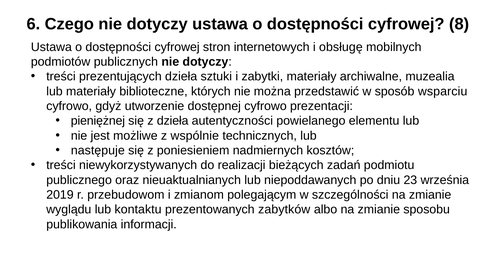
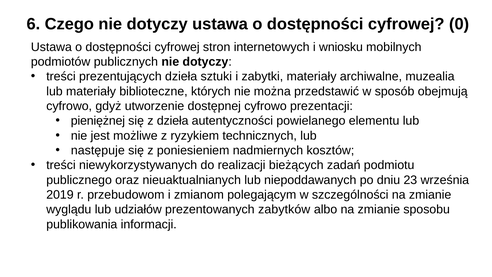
8: 8 -> 0 (459, 24)
obsługę: obsługę -> wniosku (341, 47)
wsparciu: wsparciu -> obejmują (443, 91)
wspólnie: wspólnie -> ryzykiem (195, 136)
kontaktu: kontaktu -> udziałów (138, 209)
